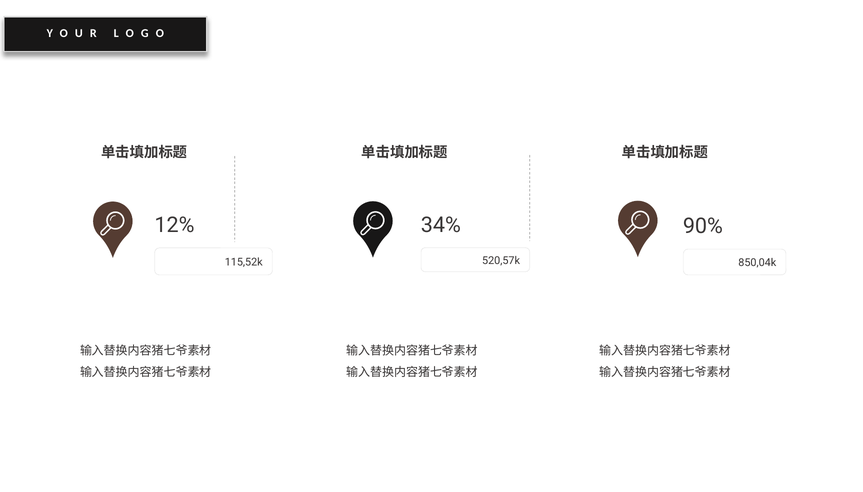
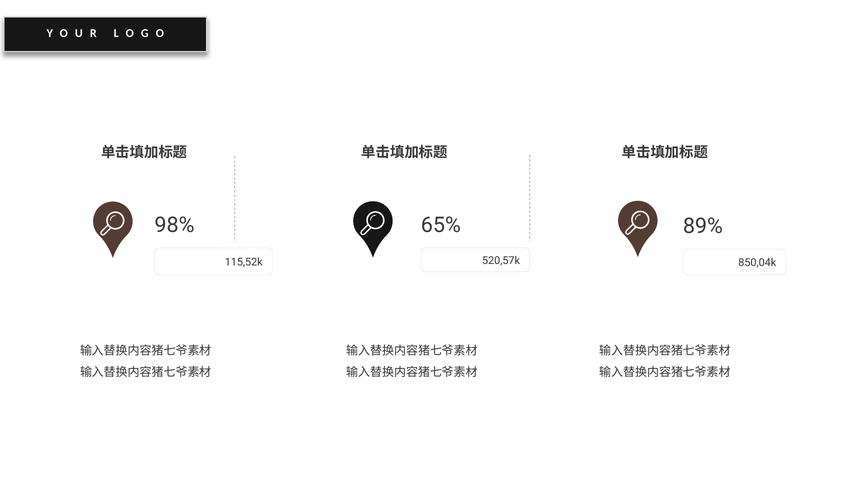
34%: 34% -> 65% (441, 225)
12%: 12% -> 98% (174, 226)
90%: 90% -> 89% (703, 227)
